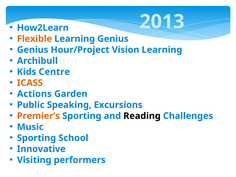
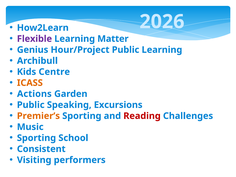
2013: 2013 -> 2026 (162, 22)
Flexible colour: orange -> purple (34, 39)
Learning Genius: Genius -> Matter (113, 39)
Hour/Project Vision: Vision -> Public (126, 50)
Reading colour: black -> red (142, 116)
Innovative: Innovative -> Consistent (41, 149)
